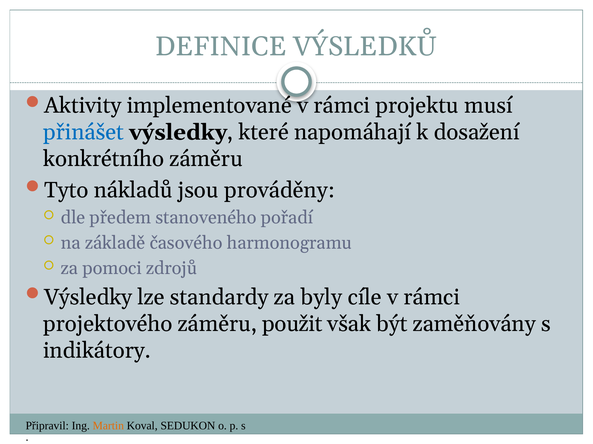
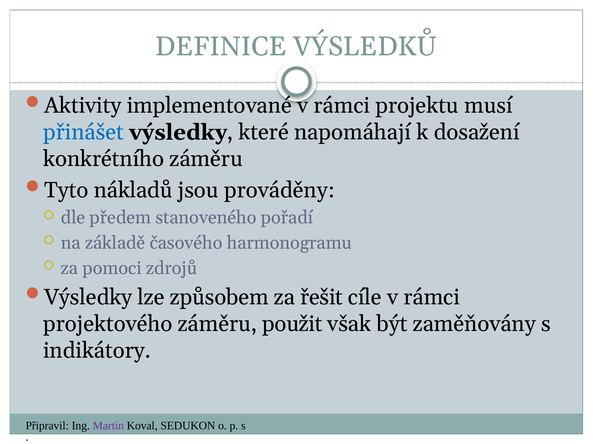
standardy: standardy -> způsobem (219, 298)
byly: byly -> řešit (322, 298)
Martin colour: orange -> purple (108, 426)
